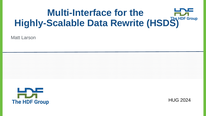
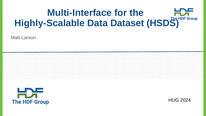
Rewrite: Rewrite -> Dataset (127, 23)
